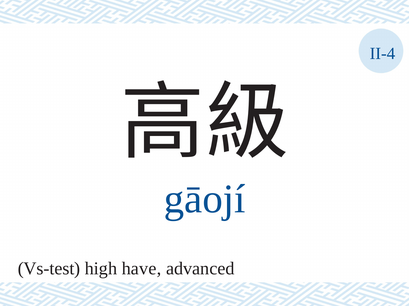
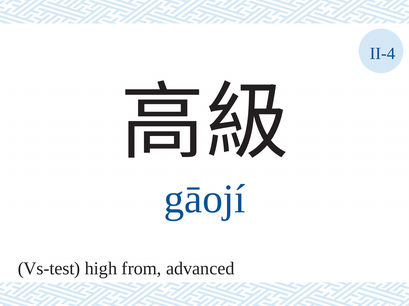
have: have -> from (142, 269)
